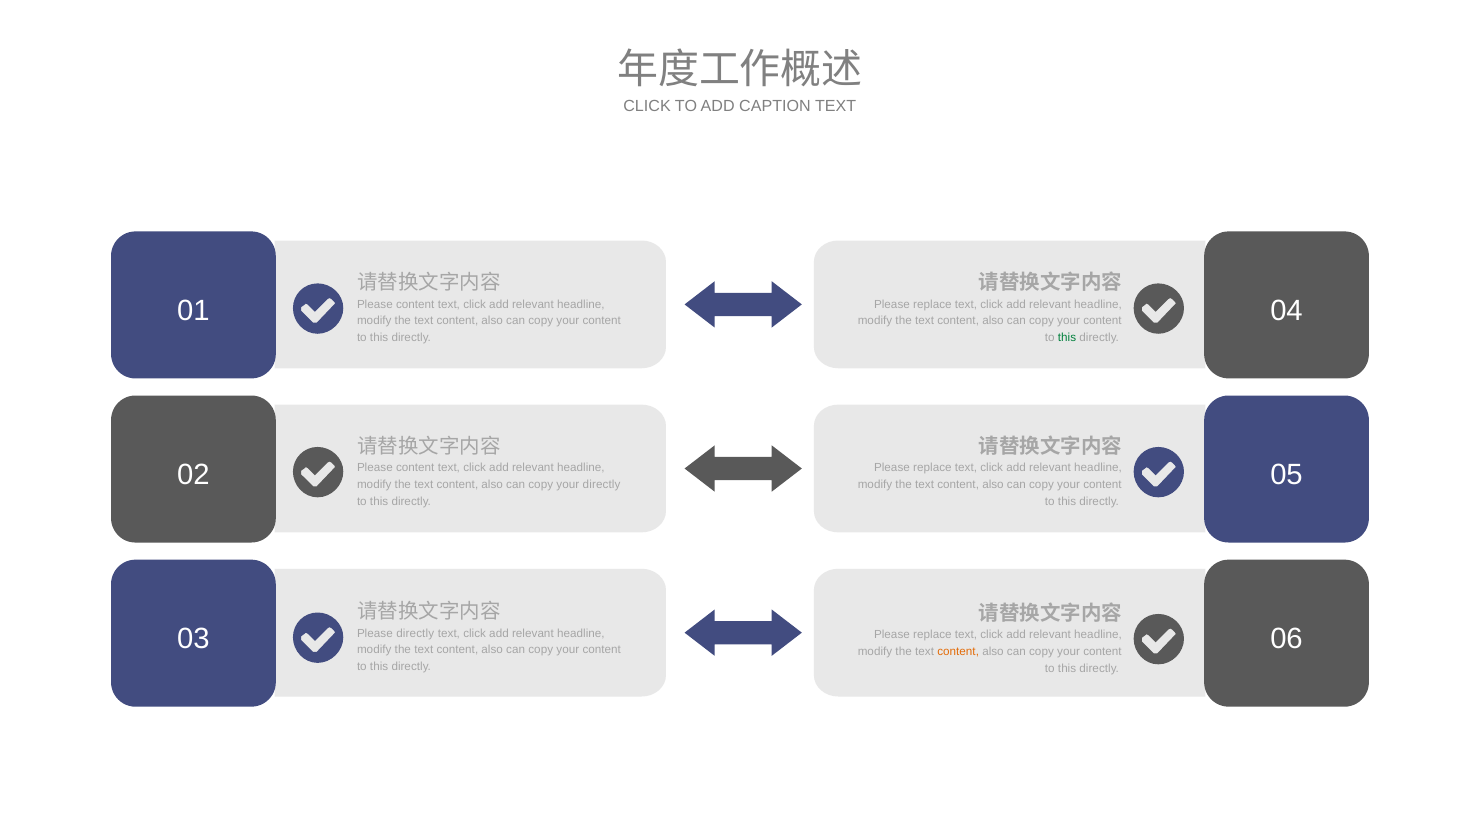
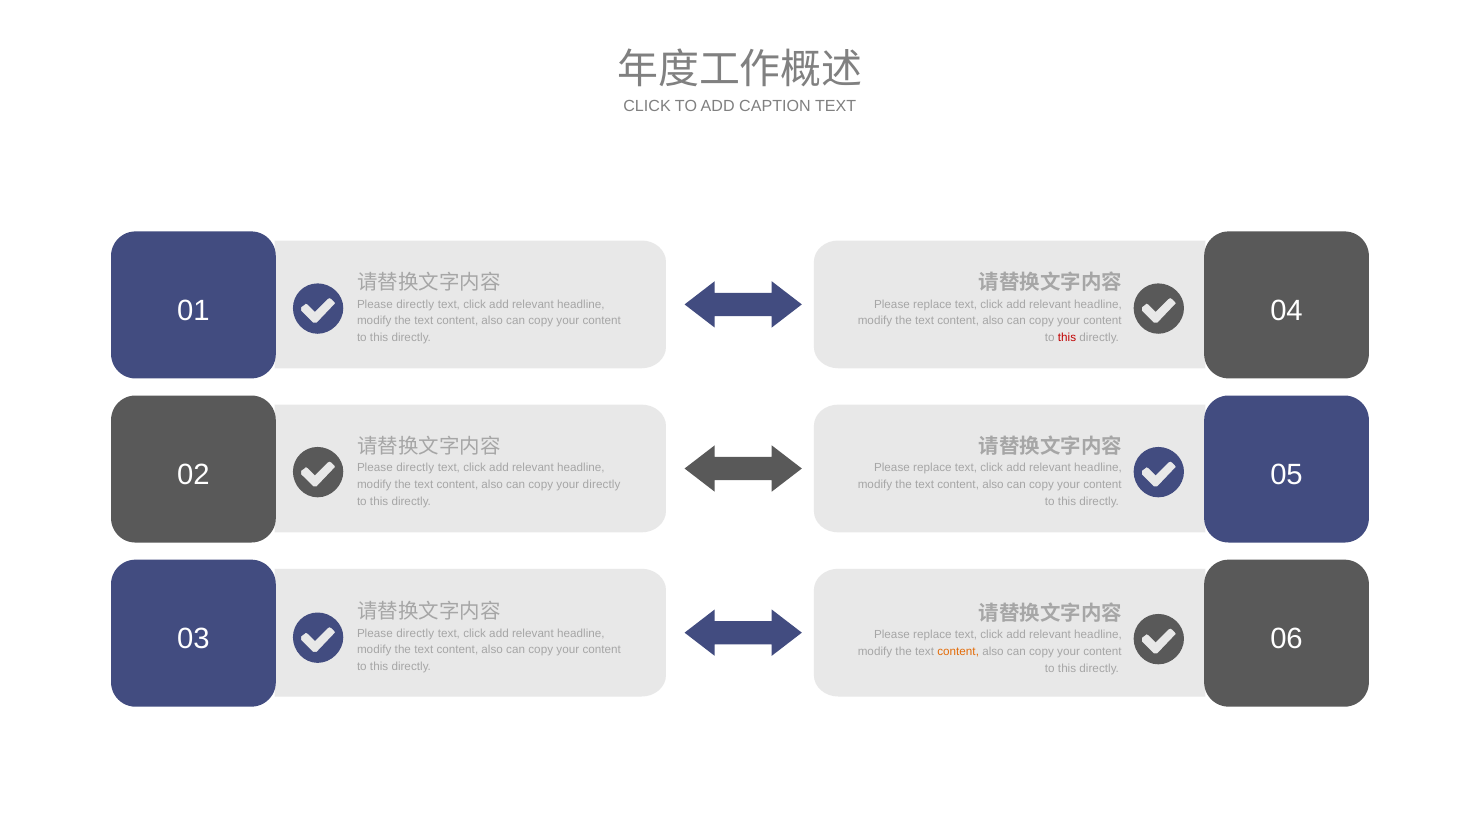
content: content -> directly (415, 304)
this colour: green -> red (1067, 338)
content: content -> directly (415, 467)
